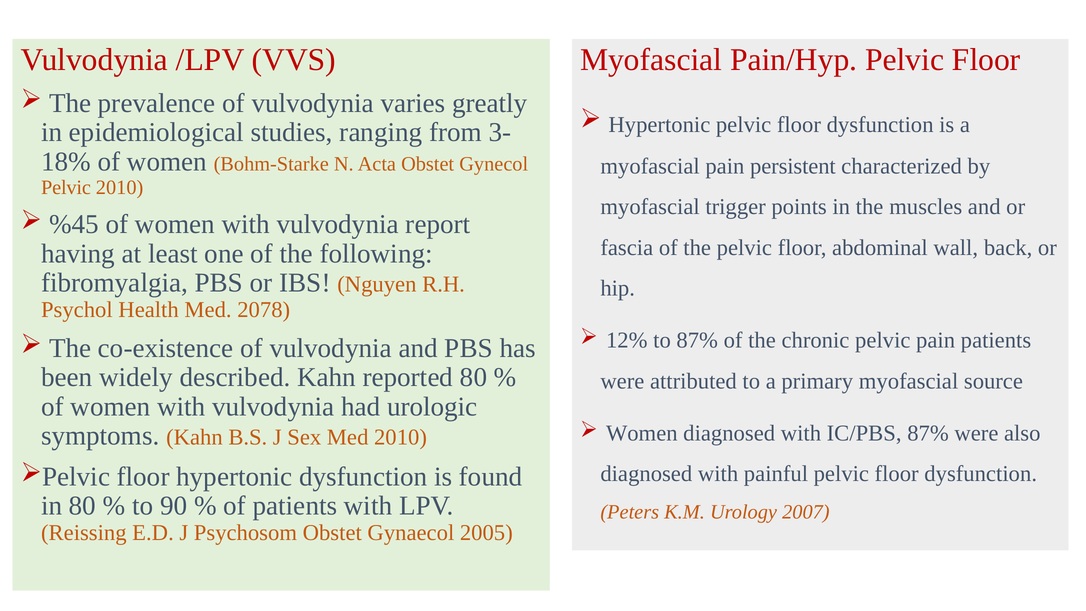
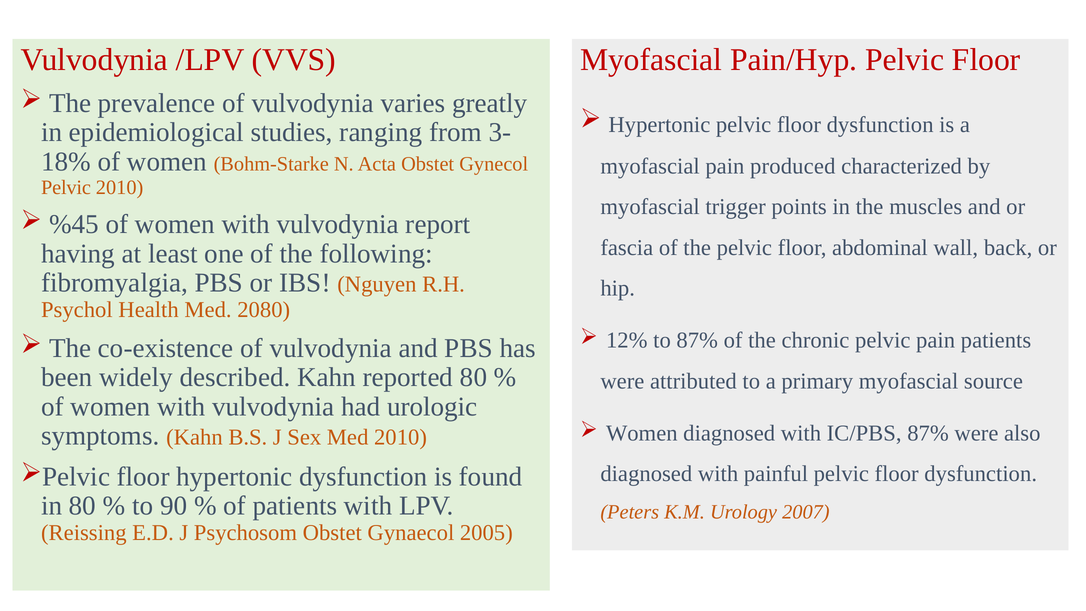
persistent: persistent -> produced (793, 166)
2078: 2078 -> 2080 (264, 310)
